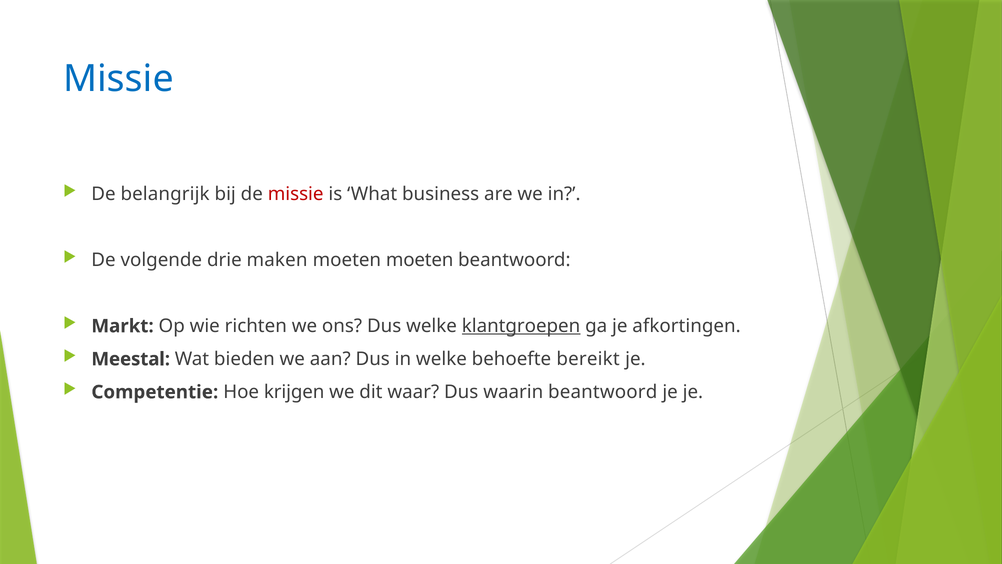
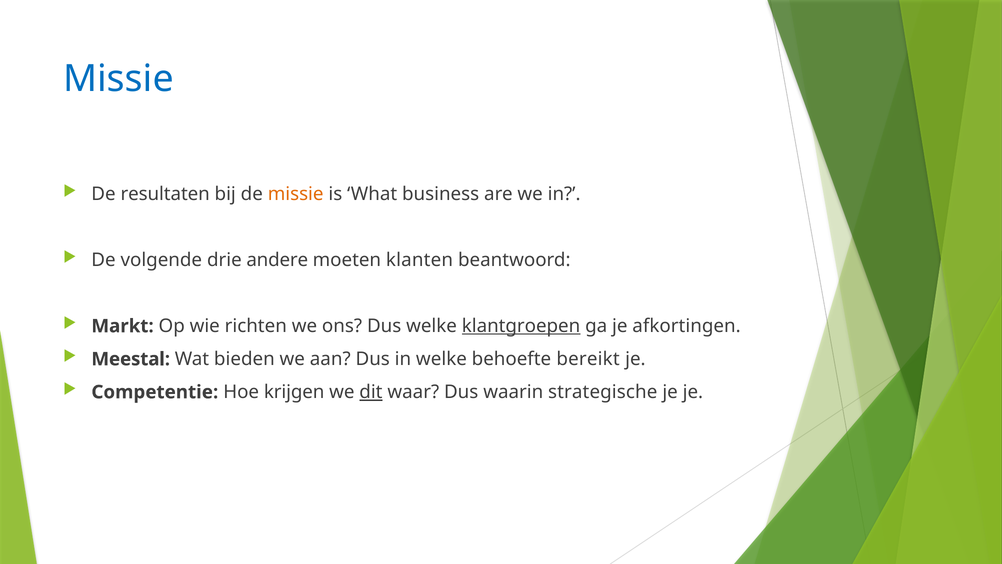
belangrijk: belangrijk -> resultaten (165, 194)
missie colour: red -> orange (296, 194)
maken: maken -> andere (277, 260)
moeten moeten: moeten -> klanten (420, 260)
dit underline: none -> present (371, 392)
waarin beantwoord: beantwoord -> strategische (603, 392)
